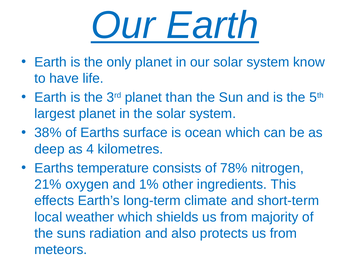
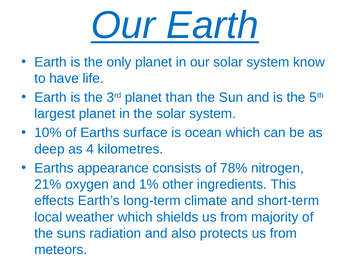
38%: 38% -> 10% (48, 133)
temperature: temperature -> appearance (113, 168)
